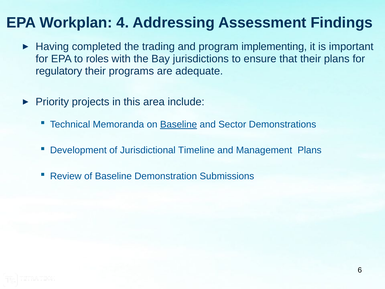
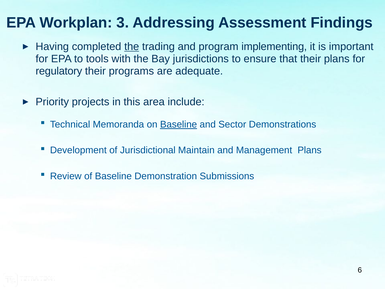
4: 4 -> 3 (123, 23)
the underline: none -> present (132, 47)
roles: roles -> tools (97, 59)
Timeline: Timeline -> Maintain (196, 150)
